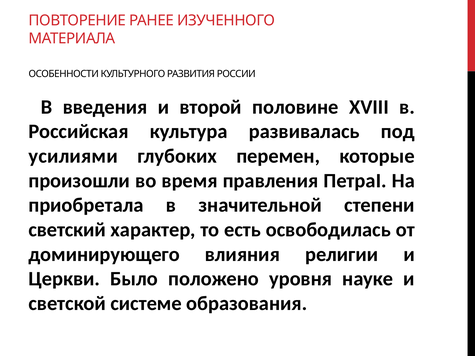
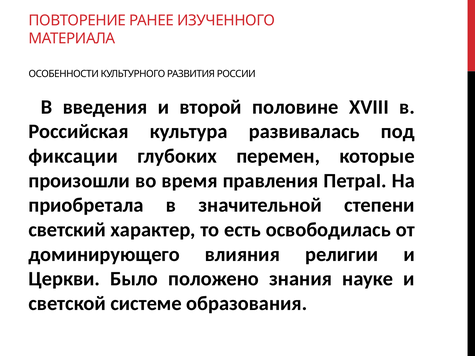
усилиями: усилиями -> фиксации (73, 156)
уровня: уровня -> знания (301, 279)
